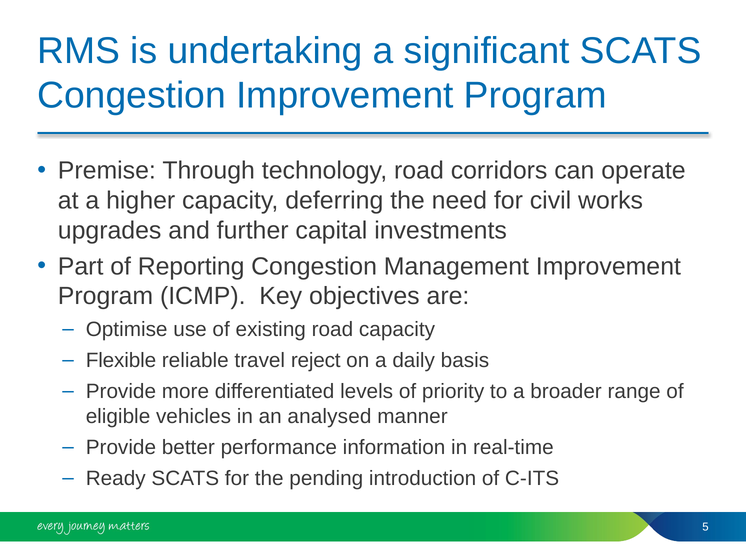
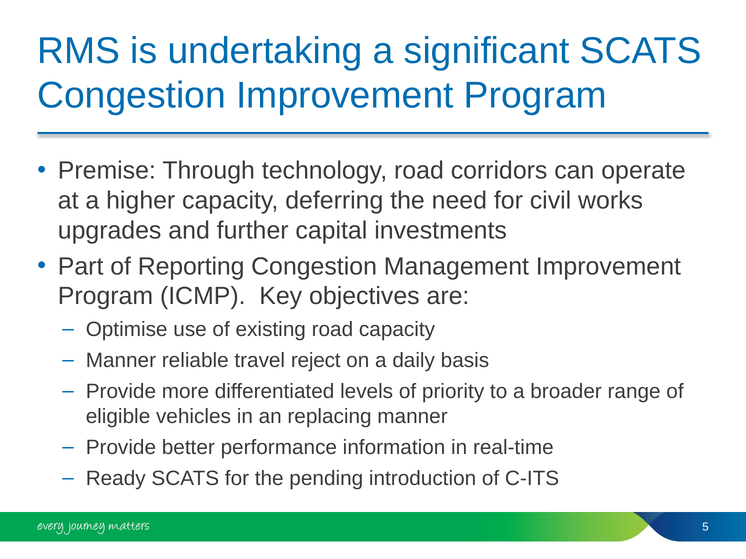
Flexible: Flexible -> Manner (121, 361)
analysed: analysed -> replacing (330, 417)
